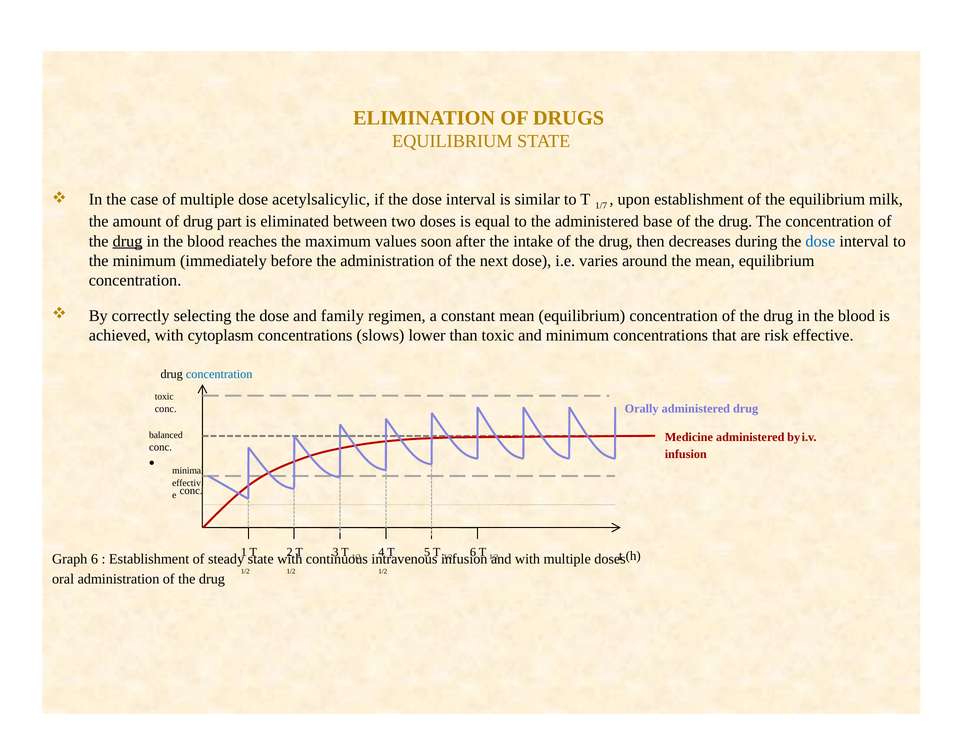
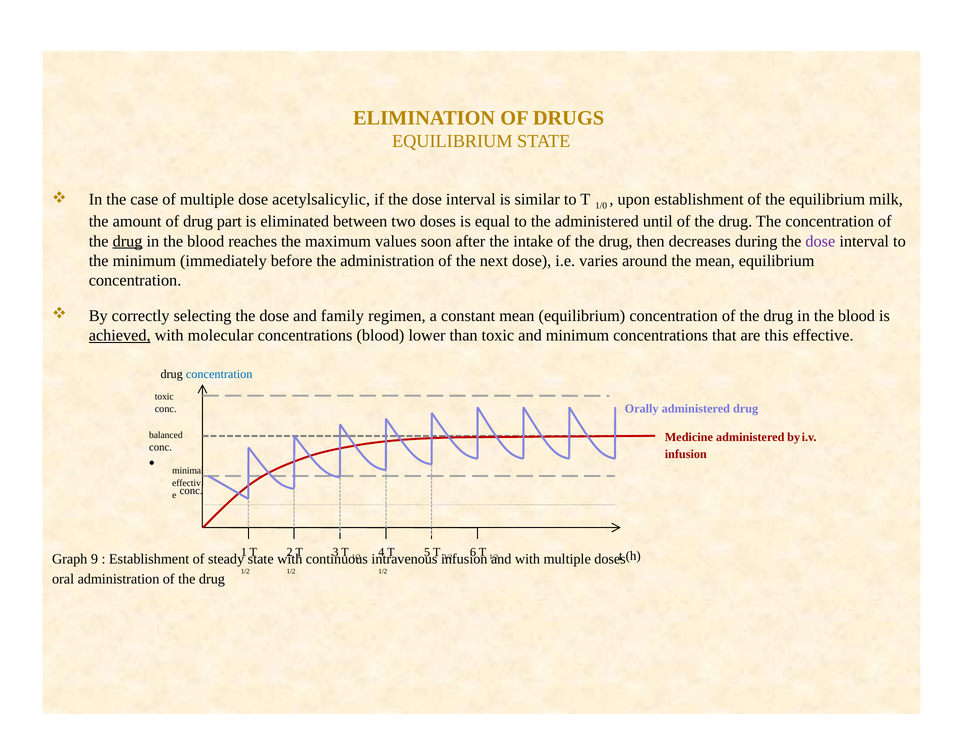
1/7: 1/7 -> 1/0 (601, 206)
base: base -> until (658, 221)
dose colour: blue -> purple (820, 241)
achieved underline: none -> present (120, 335)
cytoplasm: cytoplasm -> molecular (221, 335)
concentrations slows: slows -> blood (380, 335)
risk: risk -> this (777, 335)
Graph 6: 6 -> 9 (95, 559)
